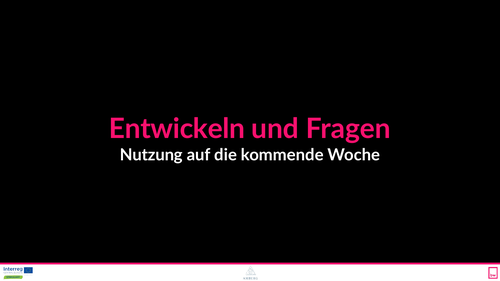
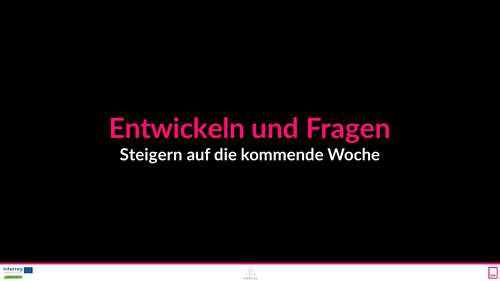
Nutzung: Nutzung -> Steigern (151, 155)
